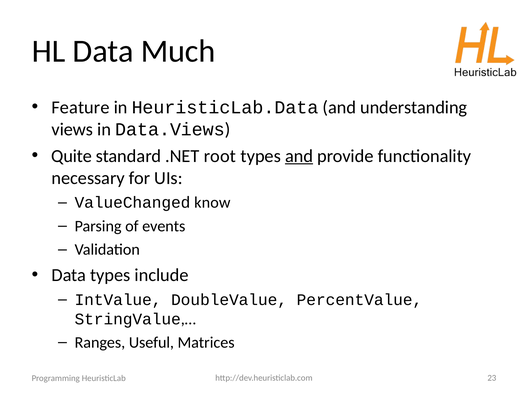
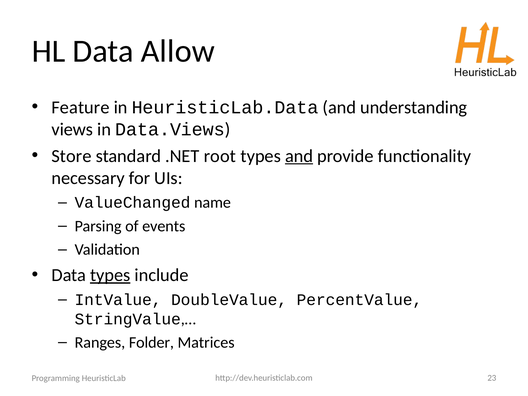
Much: Much -> Allow (178, 51)
Quite: Quite -> Store (71, 156)
know: know -> name (212, 203)
types underline: none -> present (110, 275)
Useful: Useful -> Folder (151, 343)
